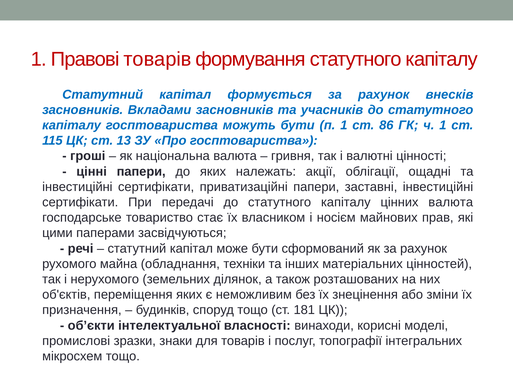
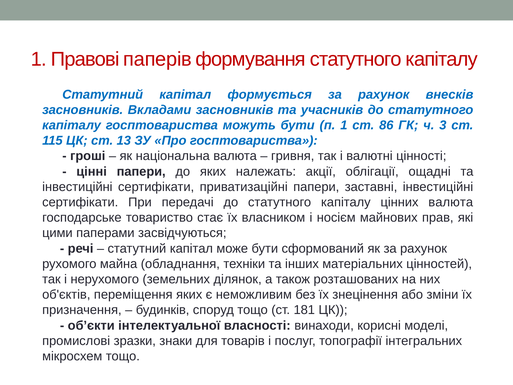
Правові товарів: товарів -> паперів (158, 59)
ч 1: 1 -> 3 (443, 125)
